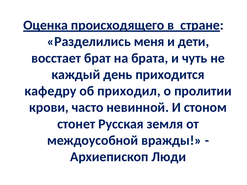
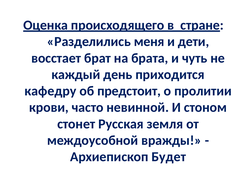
приходил: приходил -> предстоит (129, 91)
Люди: Люди -> Будет (169, 157)
